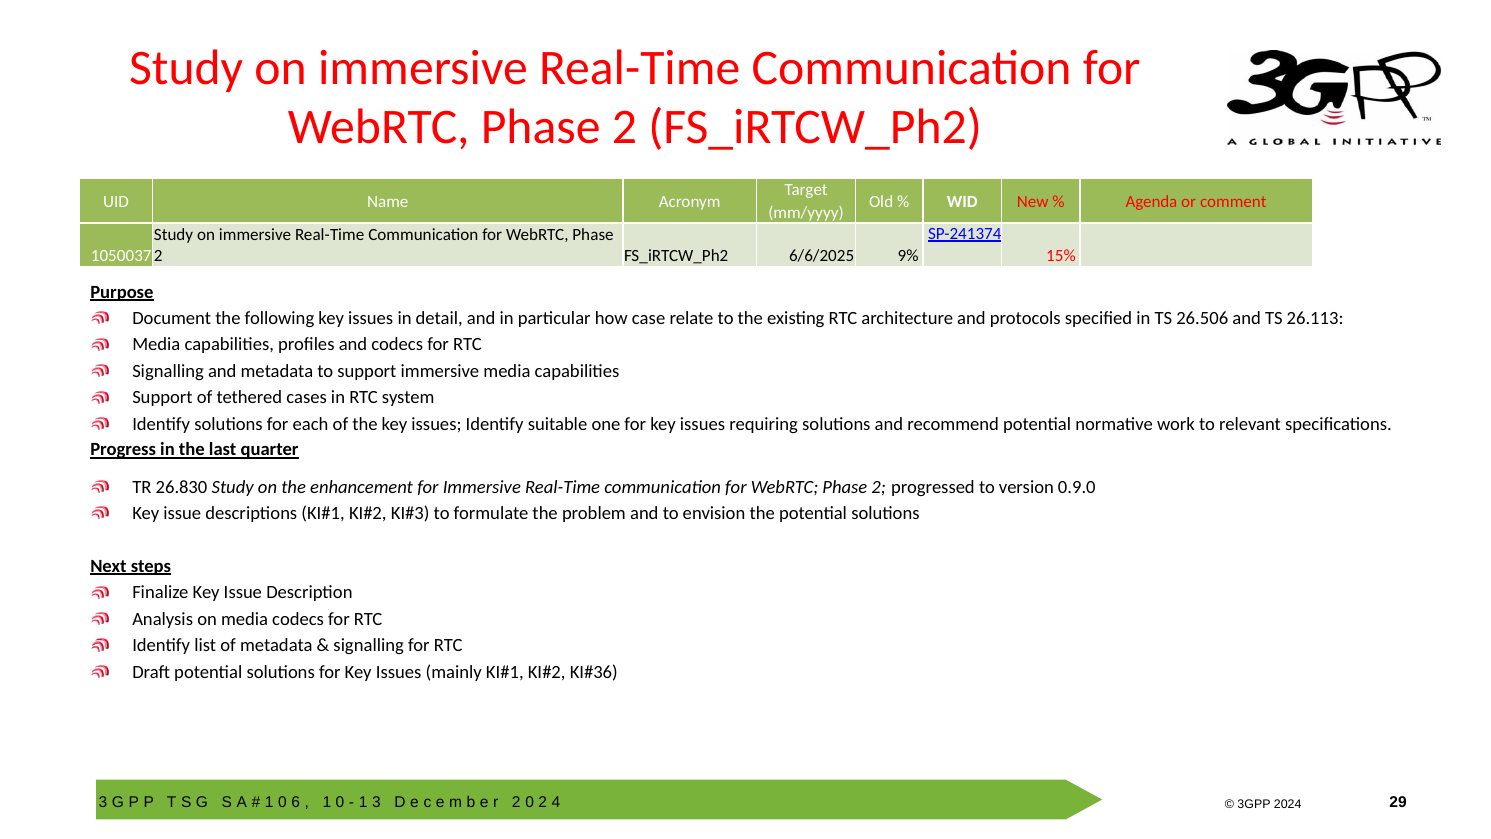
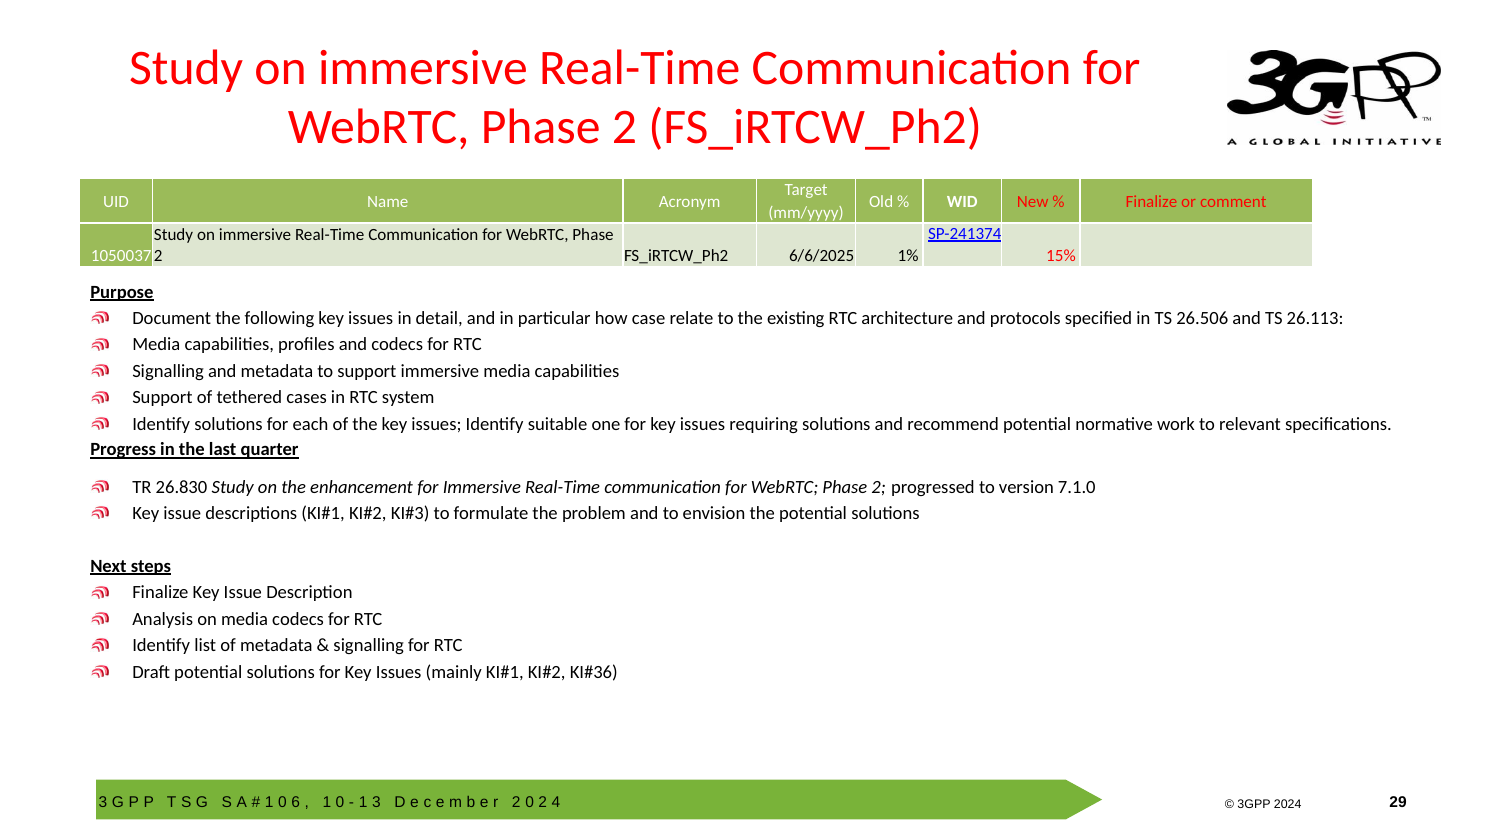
Agenda: Agenda -> Finalize (1151, 201)
9%: 9% -> 1% (908, 256)
0.9.0: 0.9.0 -> 7.1.0 (1077, 487)
